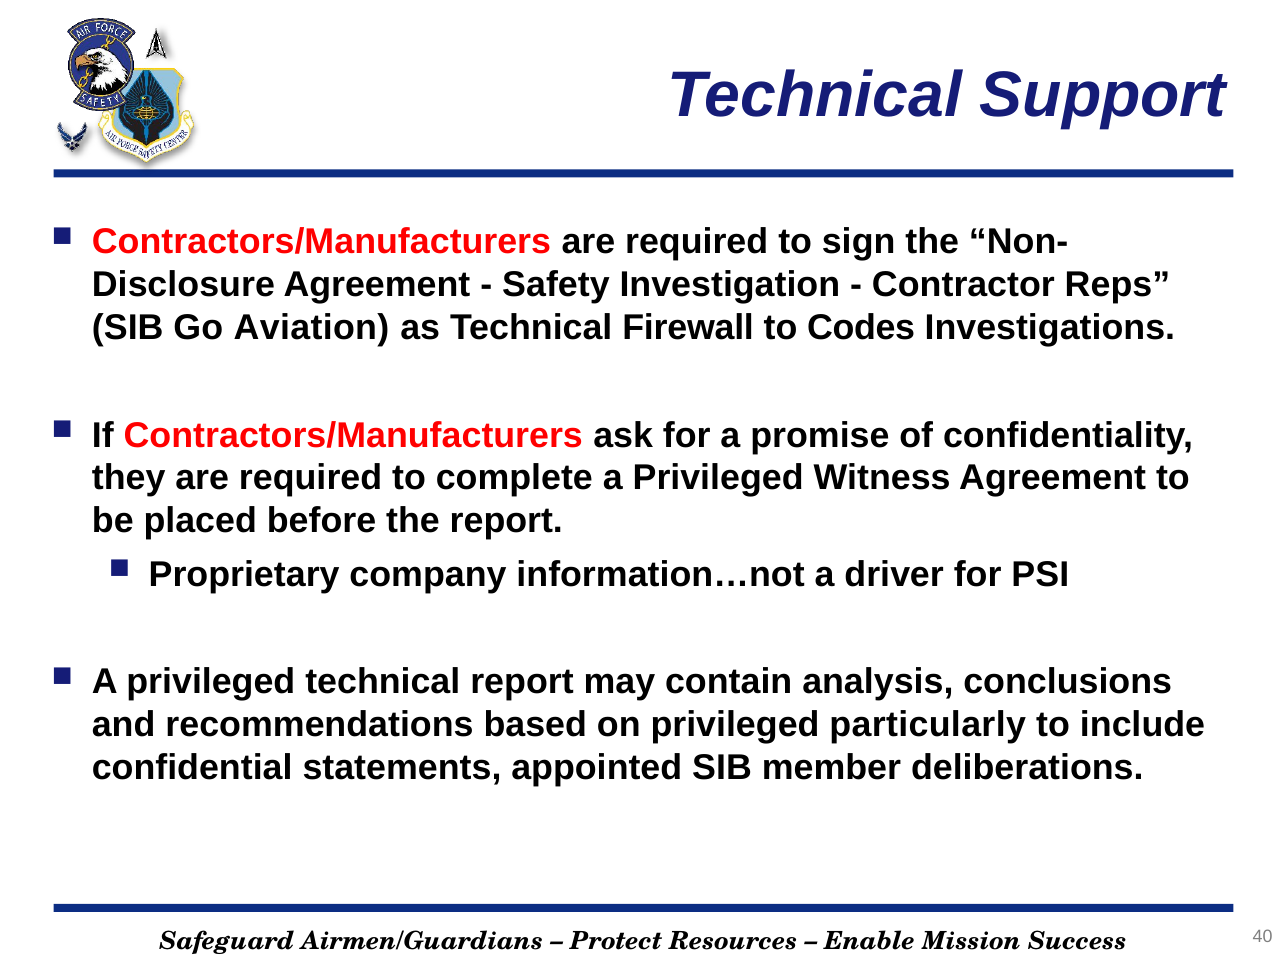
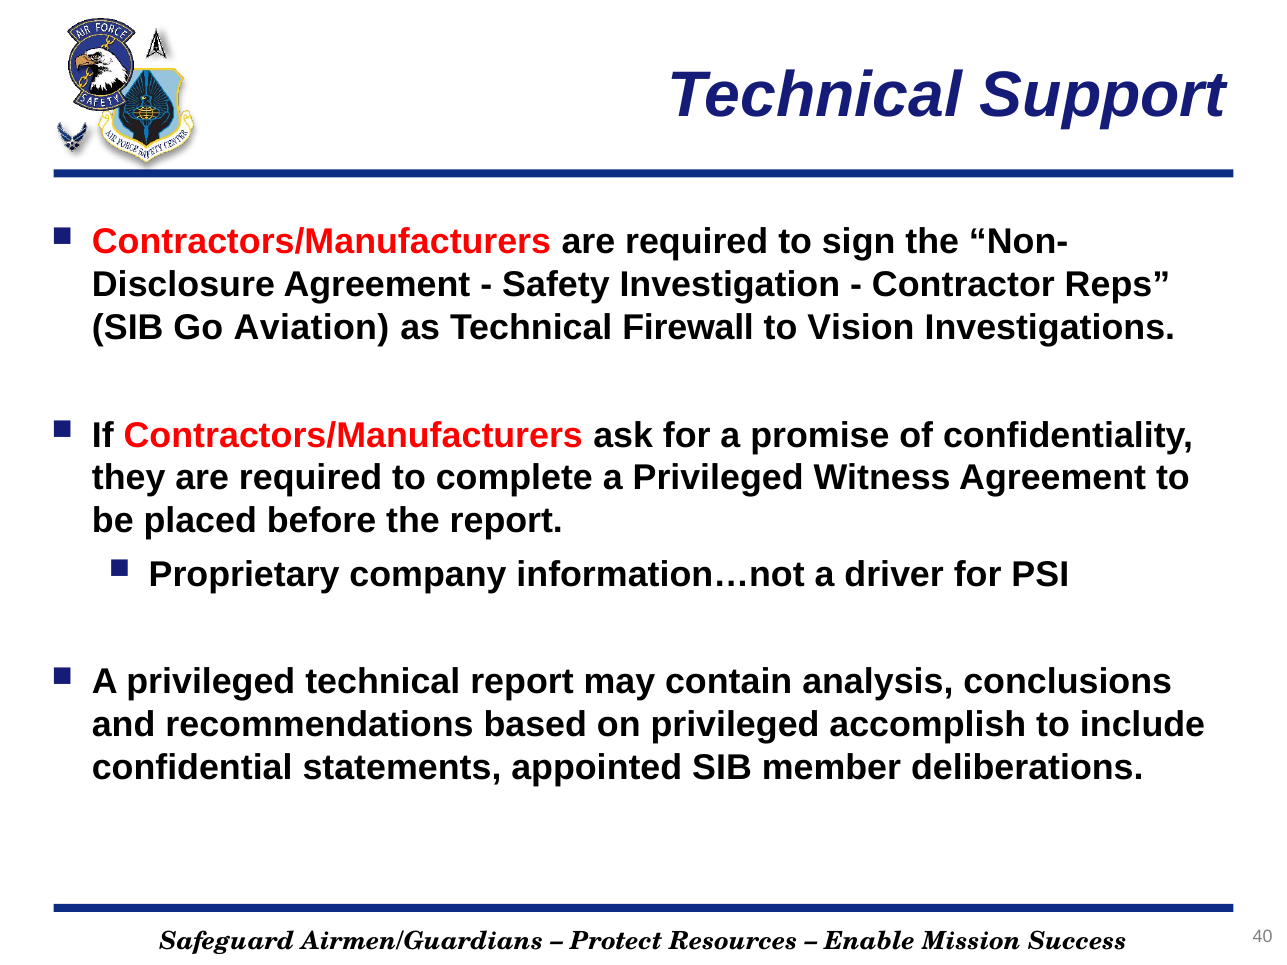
Codes: Codes -> Vision (861, 328)
particularly: particularly -> accomplish (928, 725)
